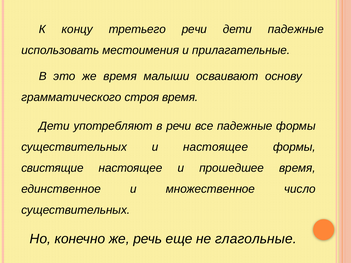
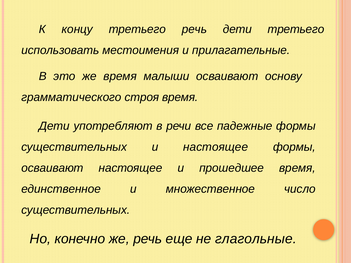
третьего речи: речи -> речь (194, 29)
дети падежные: падежные -> третьего (296, 29)
свистящие: свистящие -> осваивают (52, 168)
